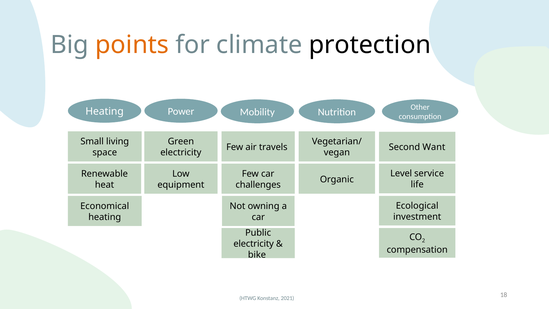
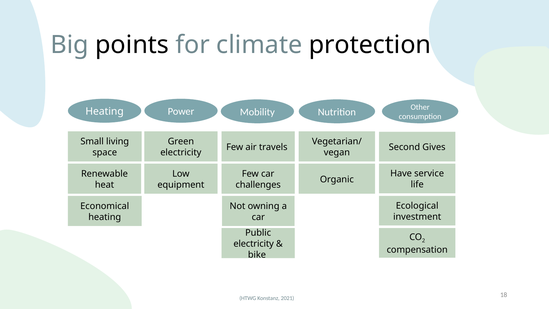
points colour: orange -> black (132, 45)
Want: Want -> Gives (434, 147)
Level: Level -> Have (401, 173)
